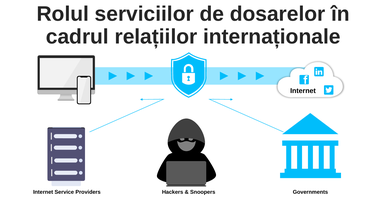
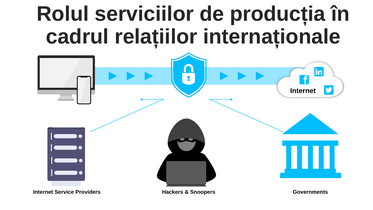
dosarelor: dosarelor -> producția (278, 14)
